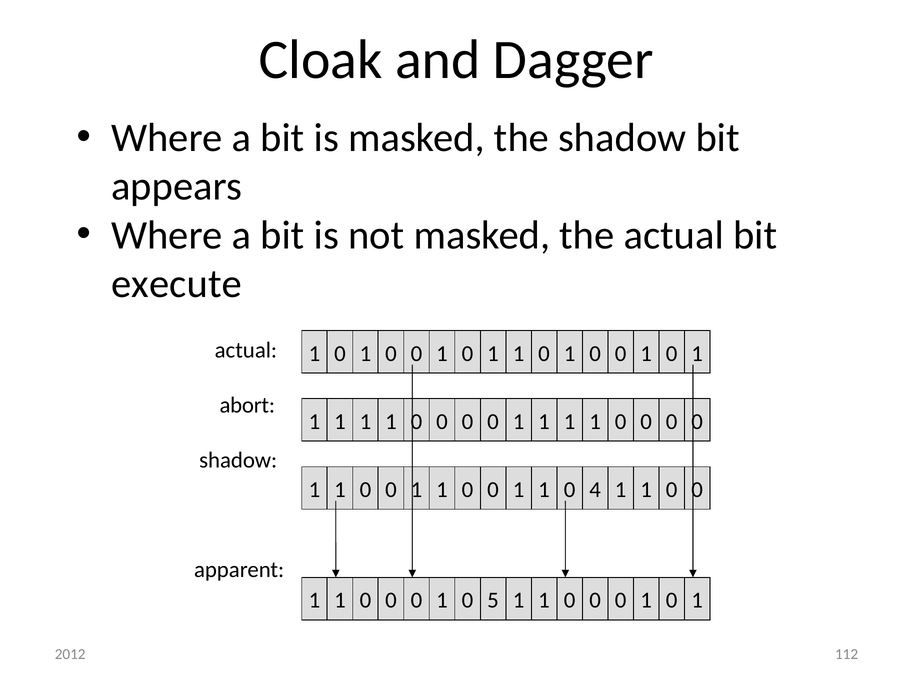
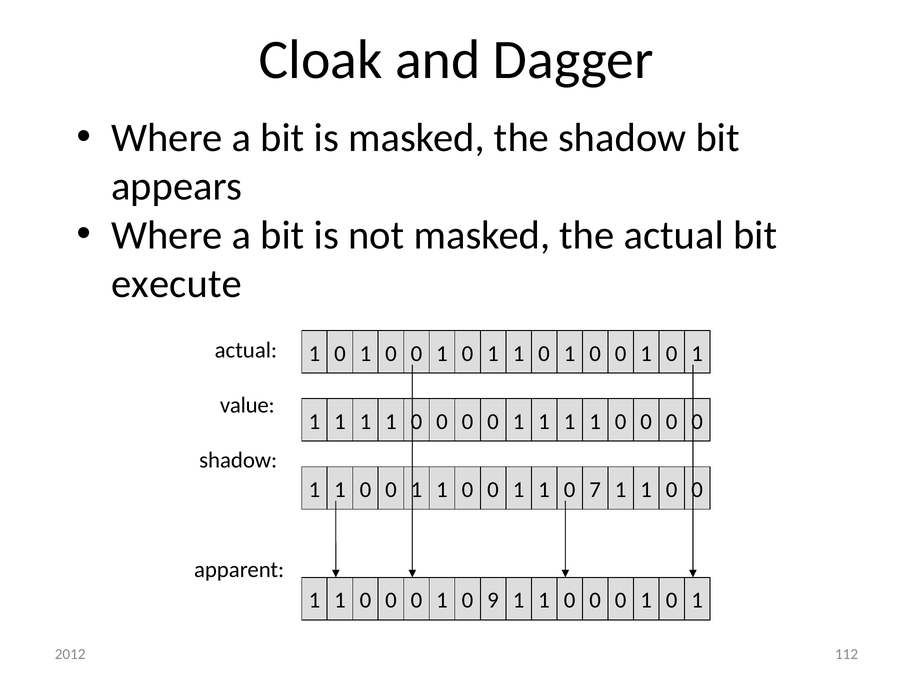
abort: abort -> value (247, 405)
4: 4 -> 7 (595, 489)
5: 5 -> 9 (493, 600)
